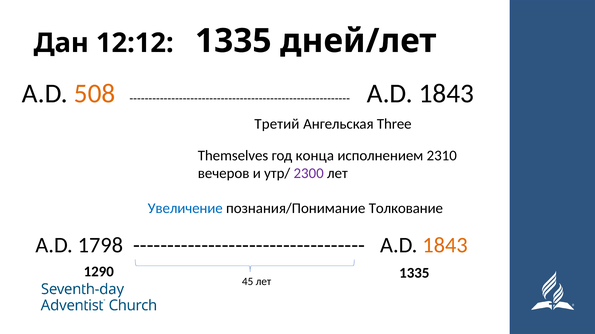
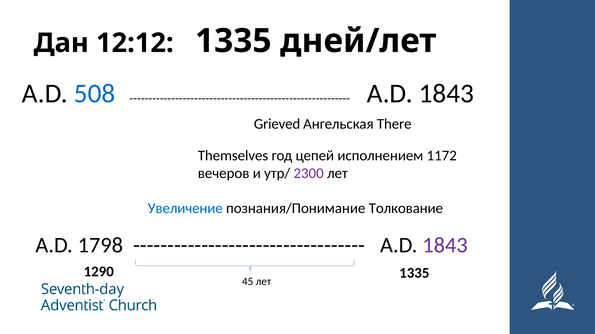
508 colour: orange -> blue (95, 94)
Третий: Третий -> Grieved (277, 124)
Three: Three -> There (394, 124)
конца: конца -> цепей (315, 156)
2310: 2310 -> 1172 (442, 156)
1843 colour: orange -> purple (445, 246)
